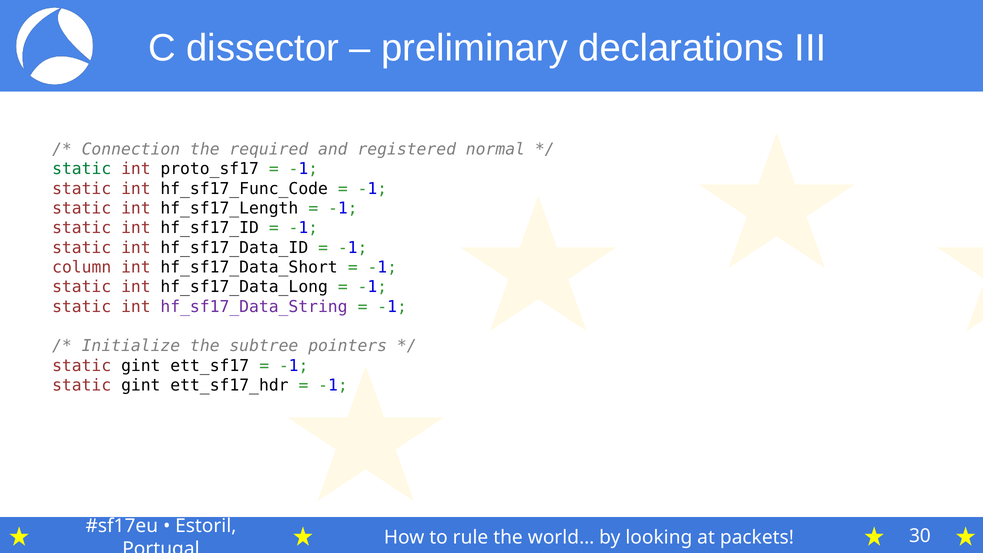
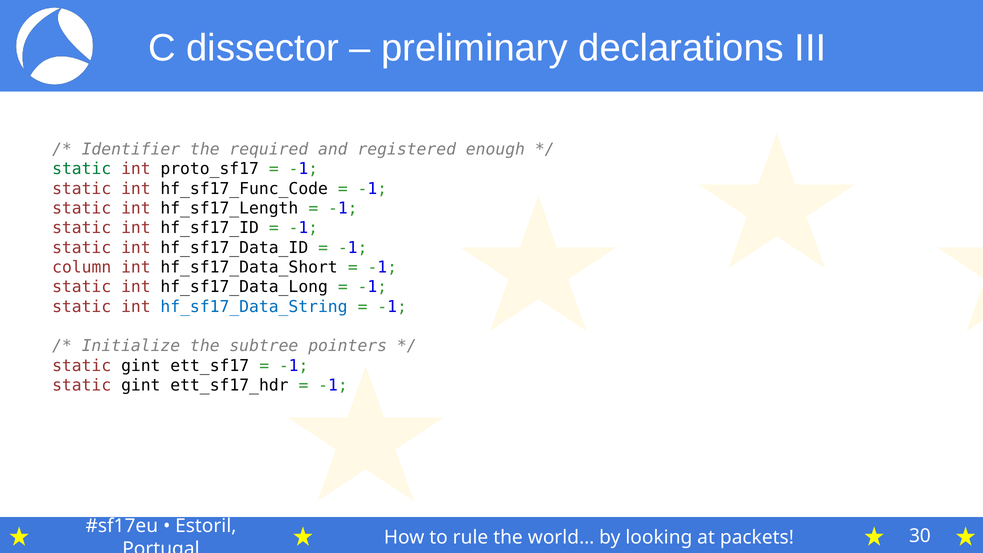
Connection: Connection -> Identifier (131, 149)
normal: normal -> enough (495, 149)
hf_sf17_Data_String colour: purple -> blue (254, 307)
